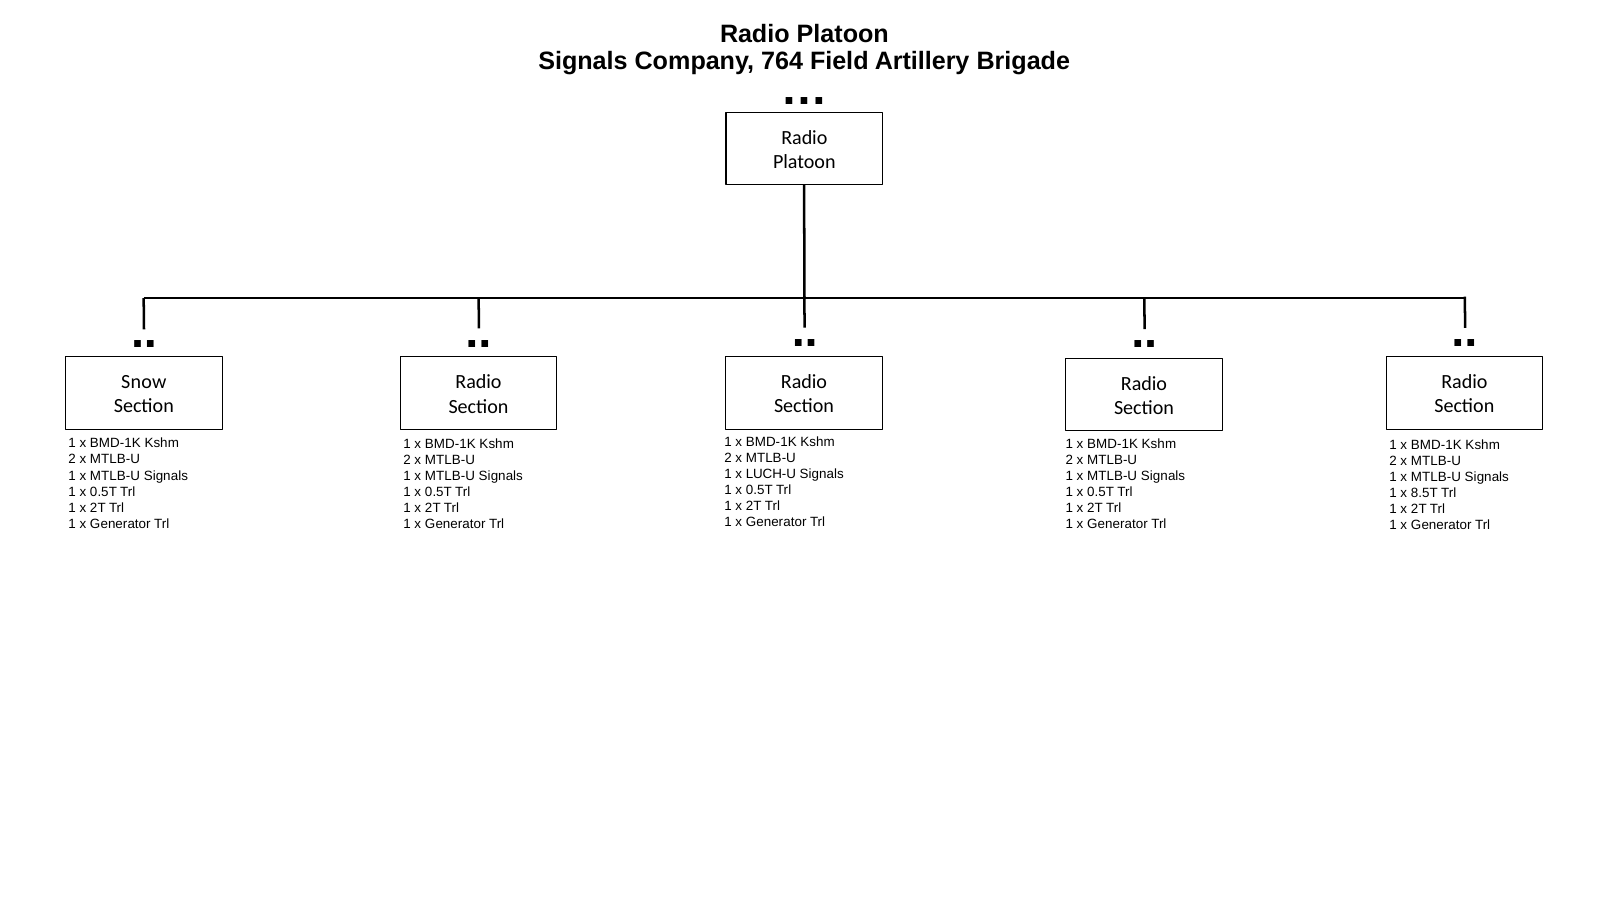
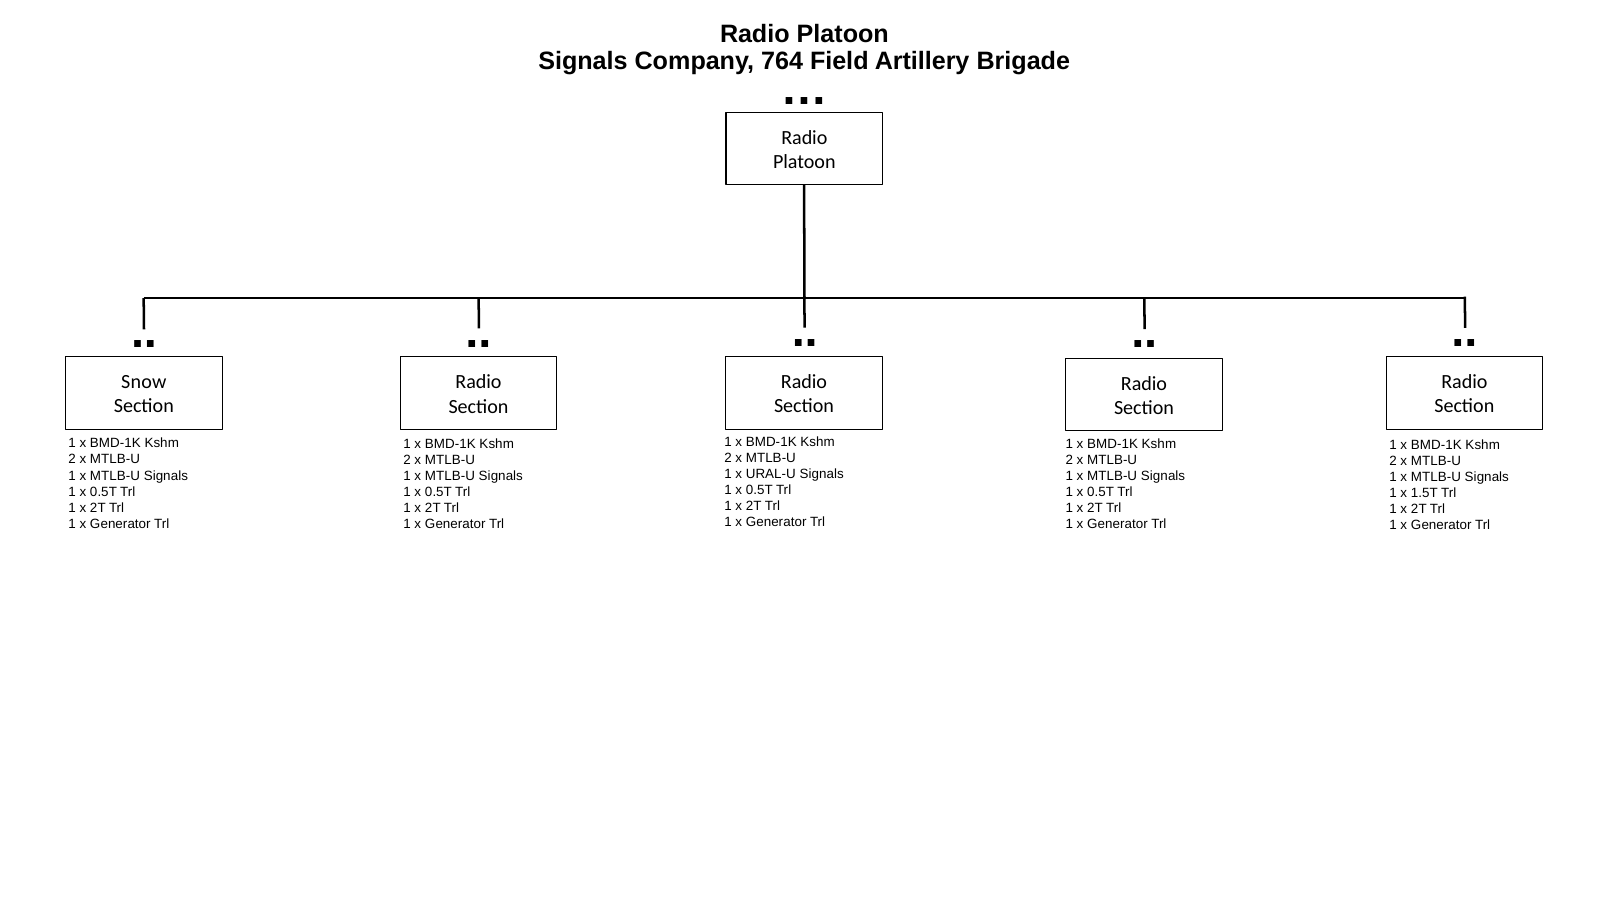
LUCH-U: LUCH-U -> URAL-U (771, 474)
8.5T: 8.5T -> 1.5T (1424, 493)
